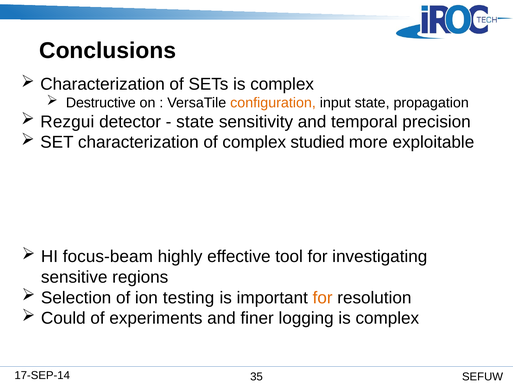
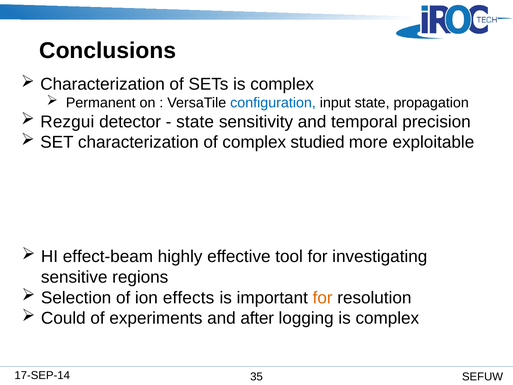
Destructive: Destructive -> Permanent (101, 103)
configuration colour: orange -> blue (273, 103)
focus-beam: focus-beam -> effect-beam (108, 257)
testing: testing -> effects (189, 298)
finer: finer -> after (257, 318)
